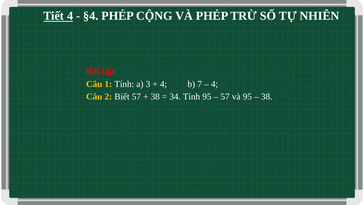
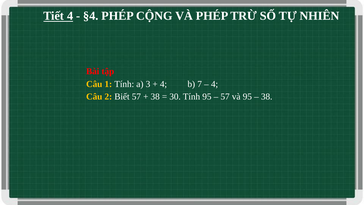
34: 34 -> 30 (175, 96)
